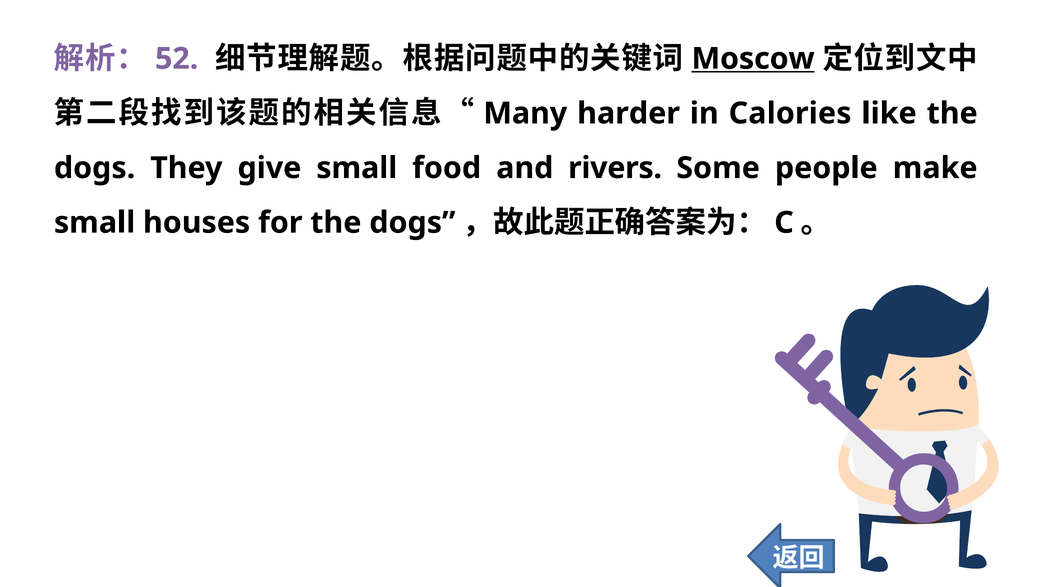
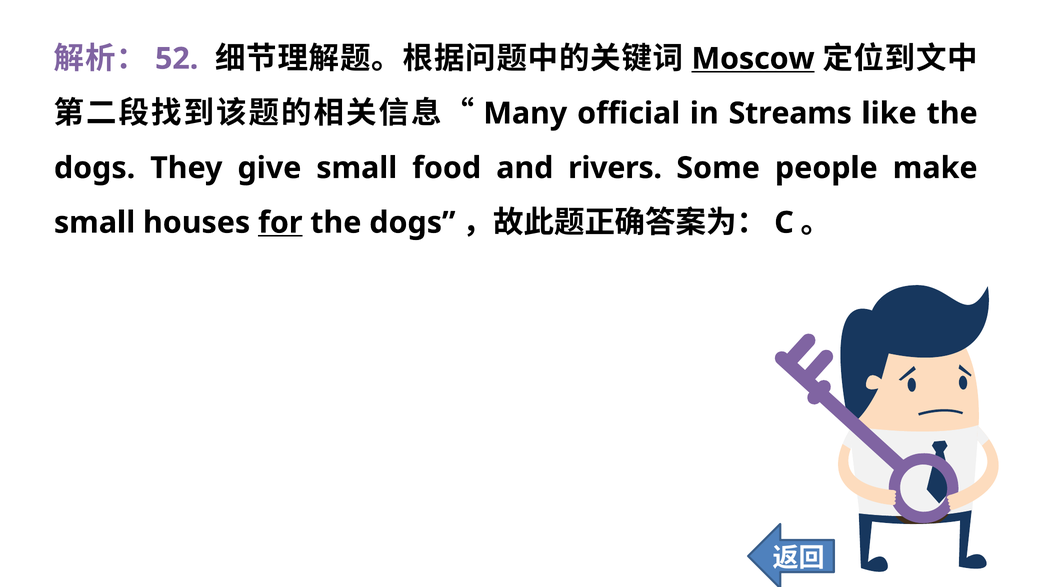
harder: harder -> official (629, 113)
Calories: Calories -> Streams (790, 113)
for underline: none -> present (280, 223)
